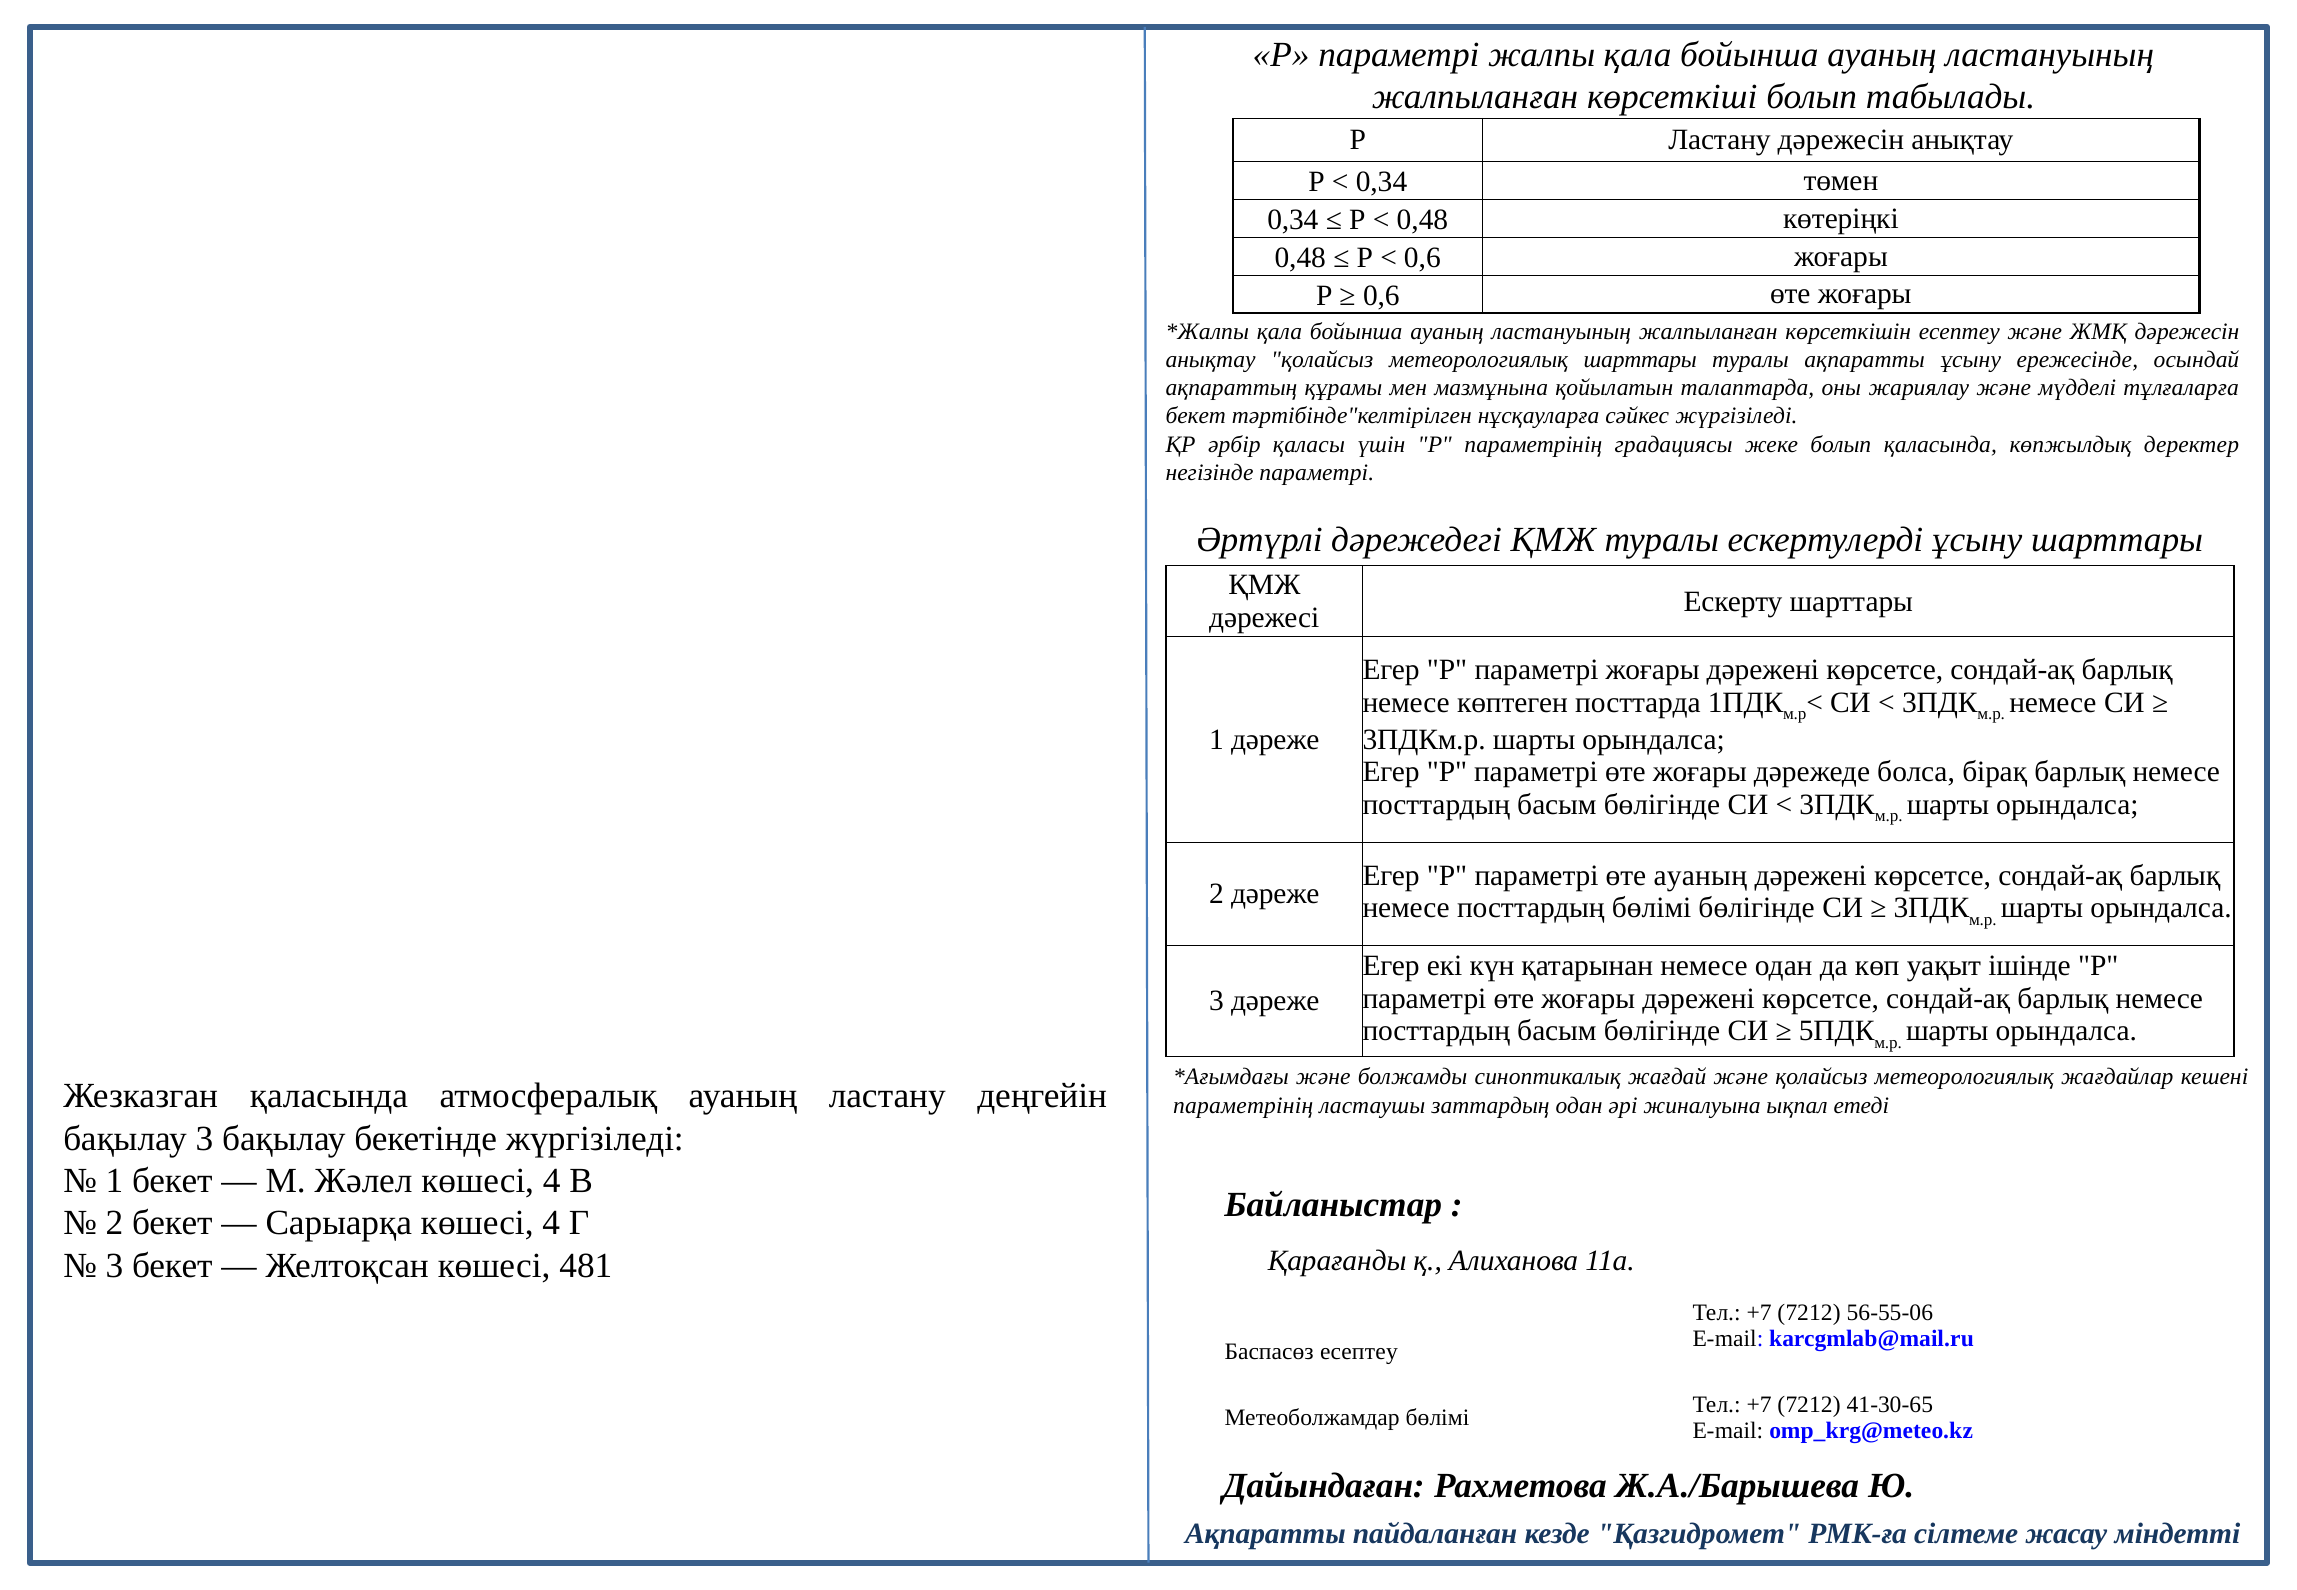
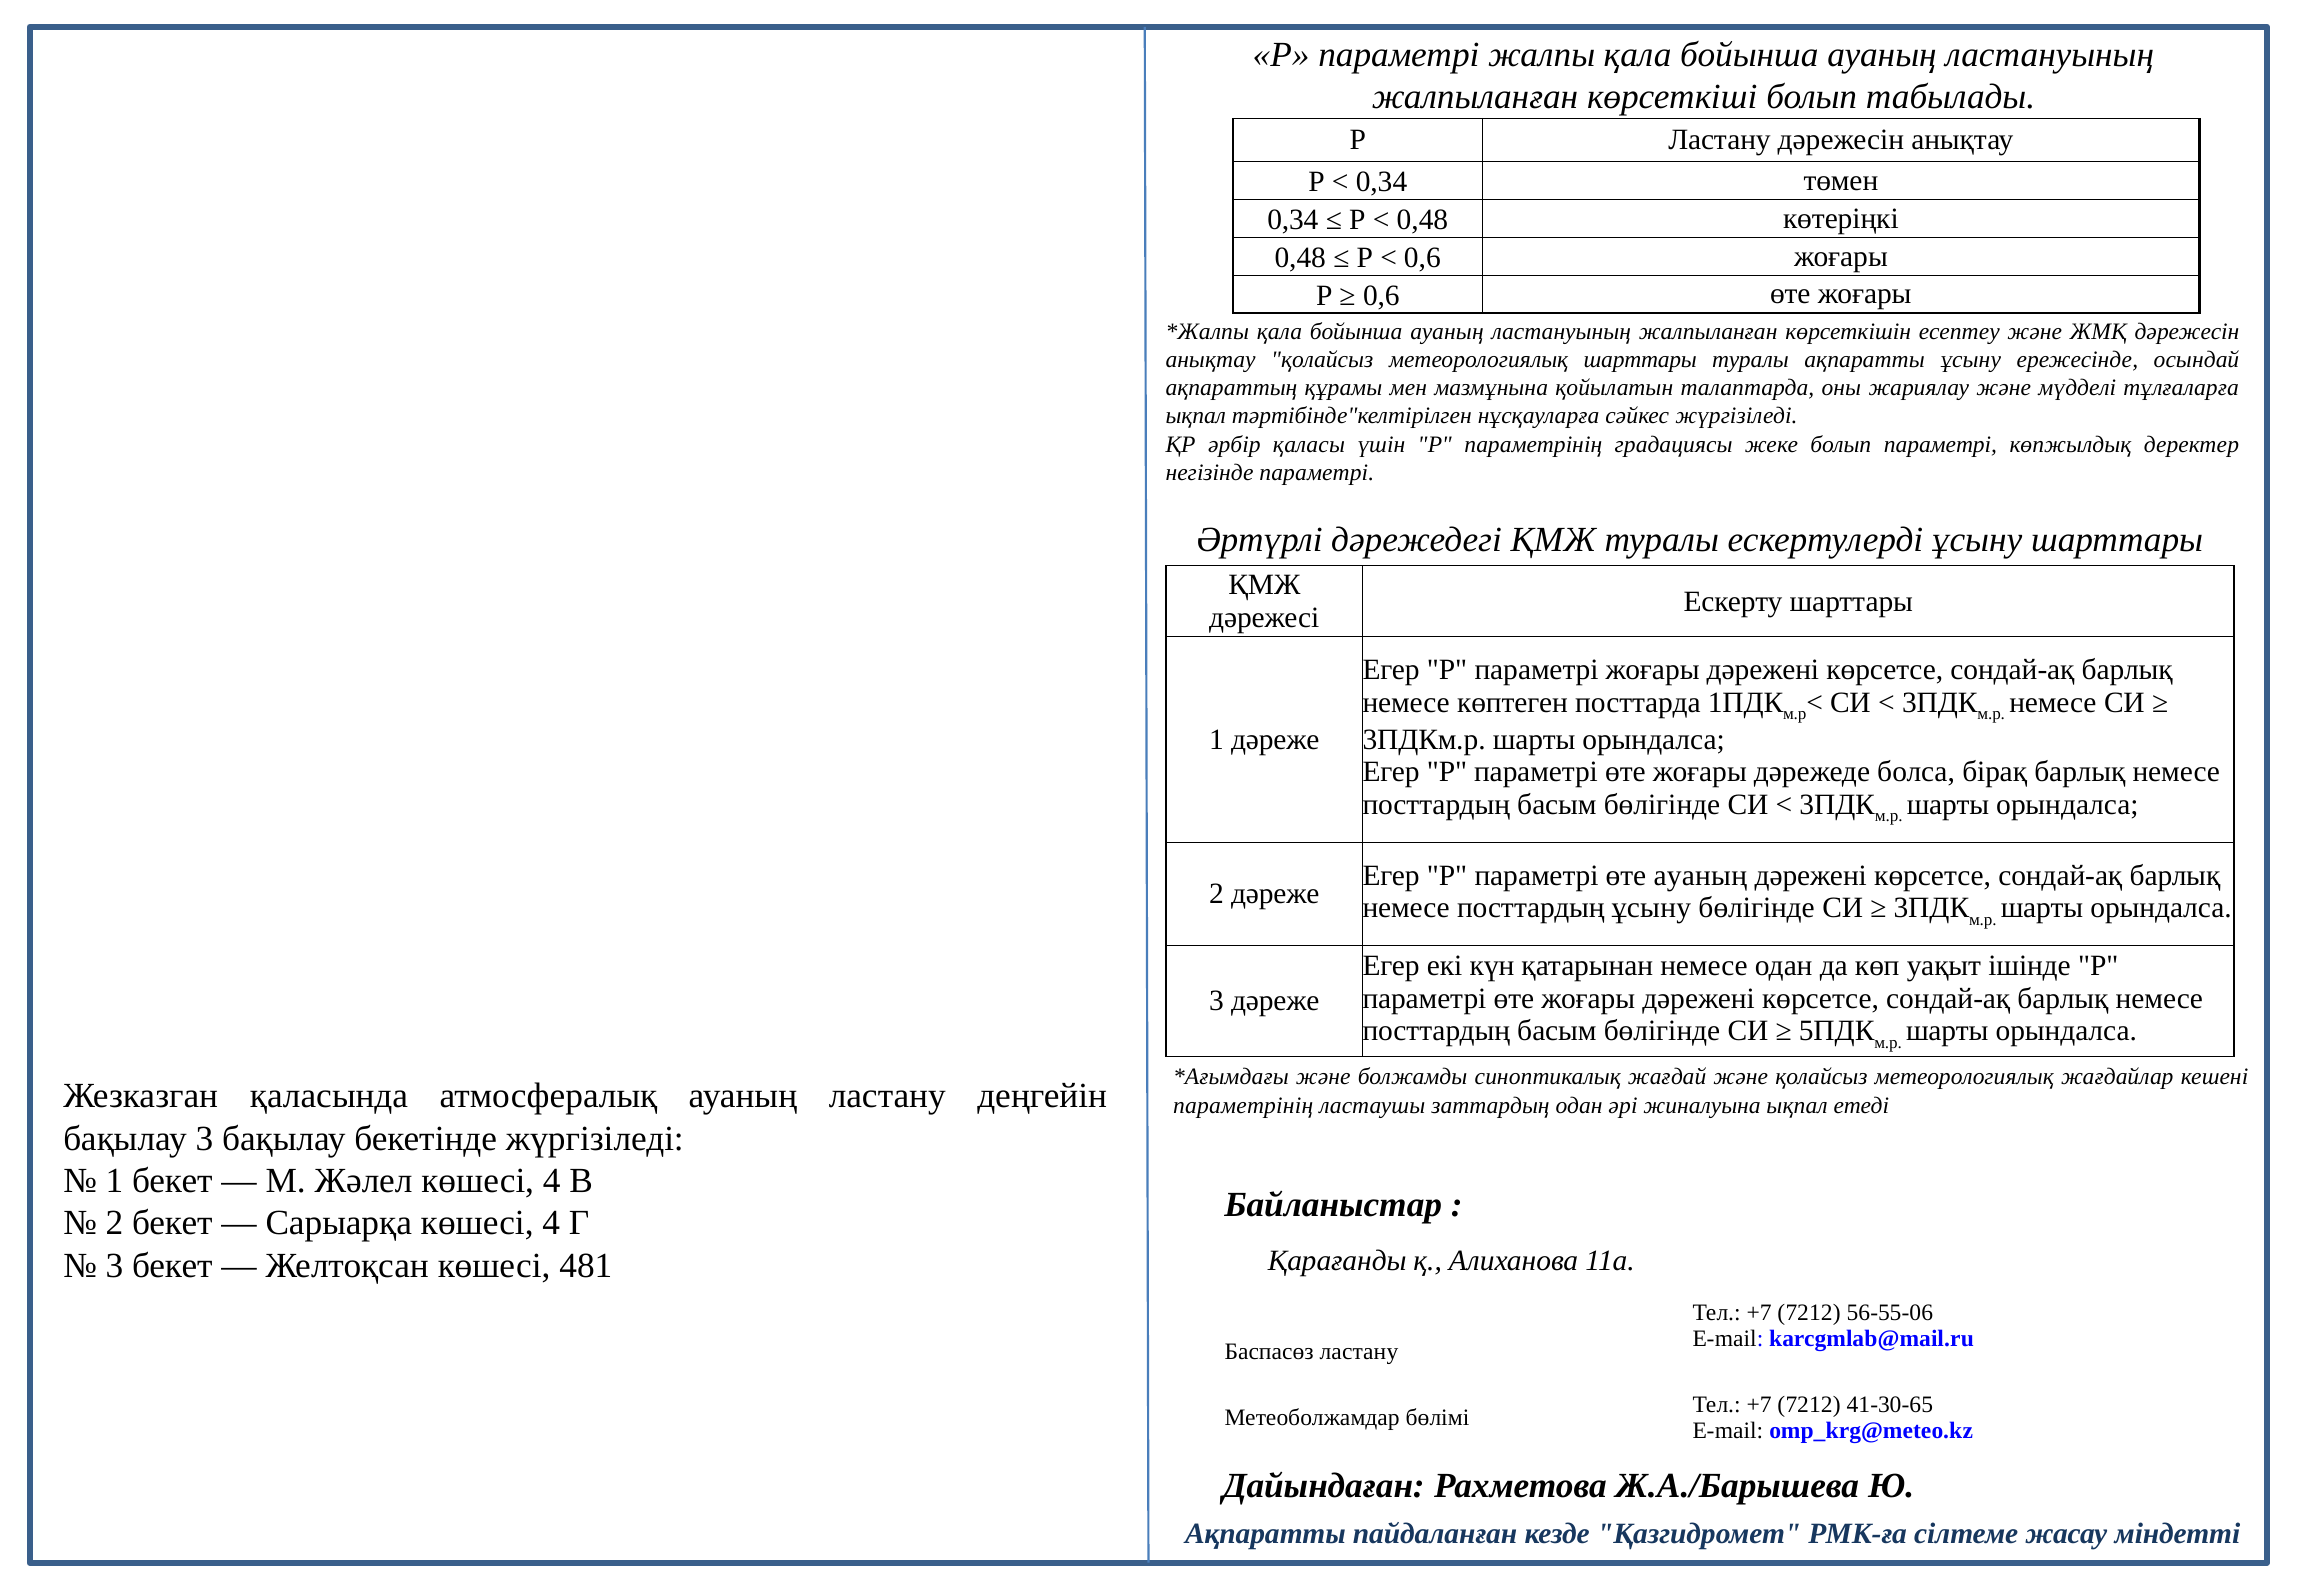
бекет: бекет -> ықпал (1196, 416)
болып қаласында: қаласында -> параметрі (1940, 444)
посттардың бөлімі: бөлімі -> ұсыну (1651, 908)
Баспасөз есептеу: есептеу -> ластану (1359, 1352)
